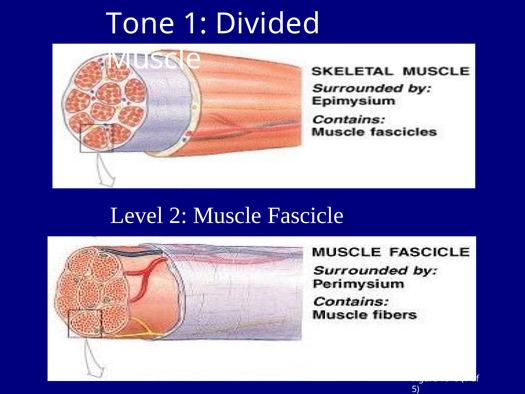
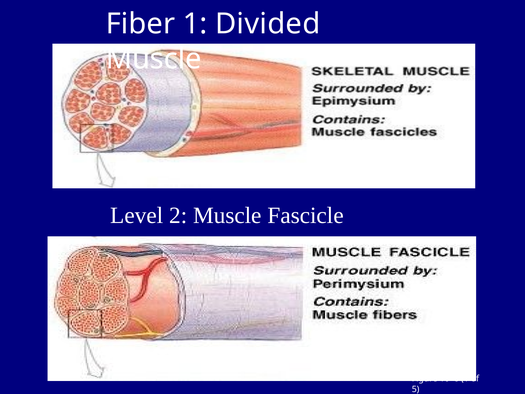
Tone: Tone -> Fiber (140, 24)
